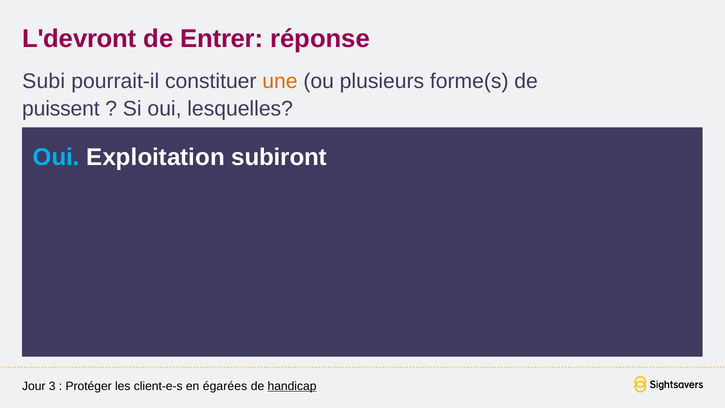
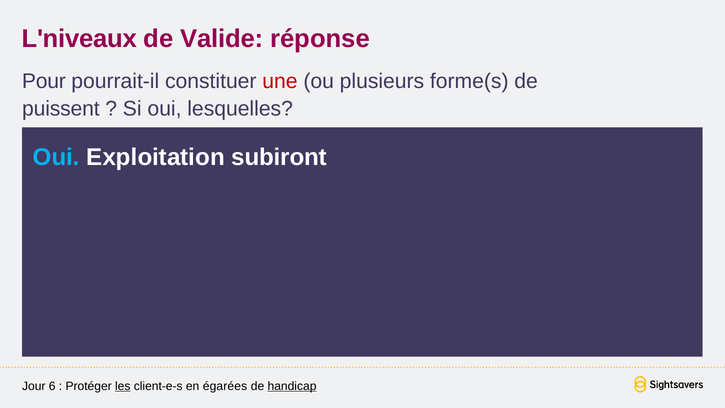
L'devront: L'devront -> L'niveaux (79, 39)
Entrer: Entrer -> Valide (222, 39)
Subi: Subi -> Pour (44, 81)
une colour: orange -> red (280, 81)
3: 3 -> 6 (52, 386)
les underline: none -> present (123, 386)
